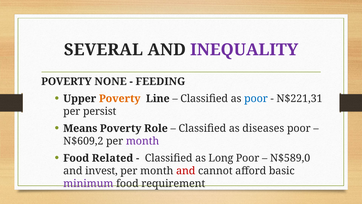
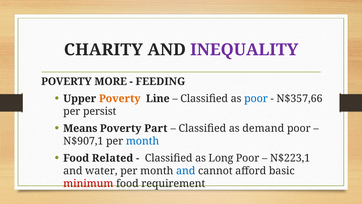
SEVERAL: SEVERAL -> CHARITY (103, 50)
NONE: NONE -> MORE (111, 81)
N$221,31: N$221,31 -> N$357,66 (299, 98)
Role: Role -> Part (156, 128)
diseases: diseases -> demand (263, 128)
N$609,2: N$609,2 -> N$907,1 (83, 141)
month colour: purple -> blue (143, 141)
N$589,0: N$589,0 -> N$223,1 (290, 158)
invest: invest -> water (101, 171)
and colour: red -> blue (186, 171)
minimum colour: purple -> red (88, 183)
